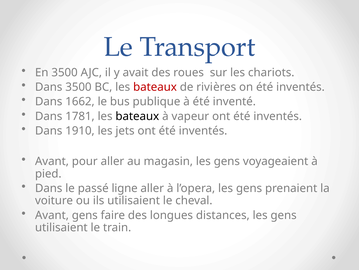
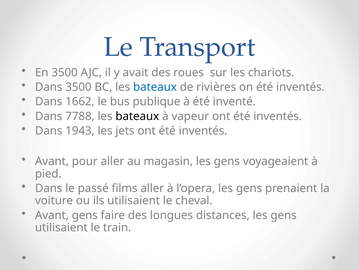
bateaux colour: red -> blue (155, 87)
1781: 1781 -> 7788 (80, 116)
1910: 1910 -> 1943 (80, 130)
ligne: ligne -> films (125, 188)
